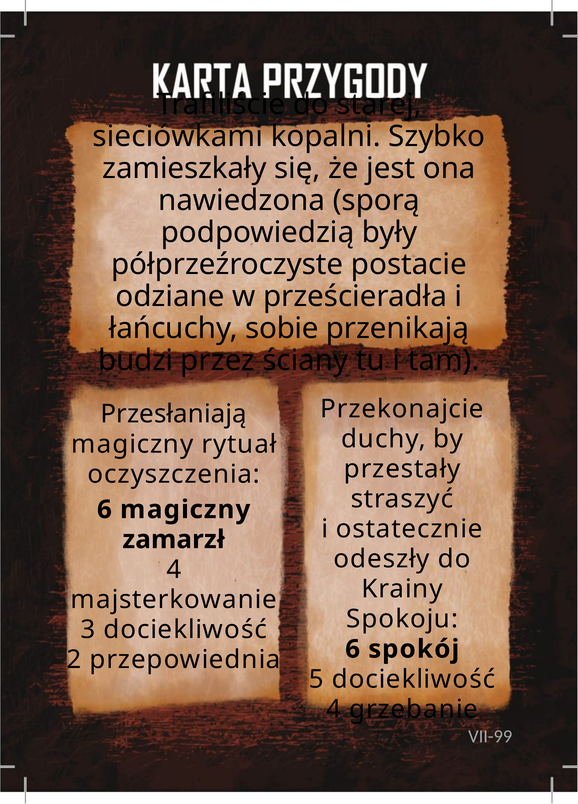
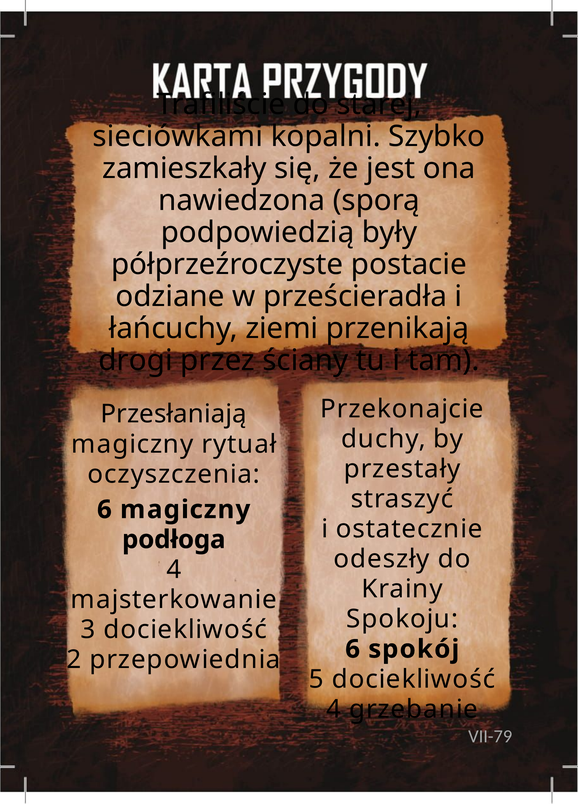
sobie: sobie -> ziemi (282, 328)
budzi: budzi -> drogi (136, 360)
zamarzł: zamarzł -> podłoga (174, 540)
VII-99: VII-99 -> VII-79 (490, 737)
